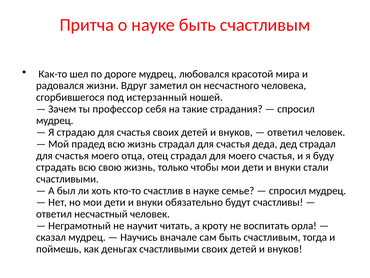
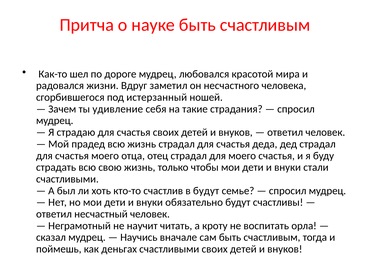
профессор: профессор -> удивление (118, 109)
в науке: науке -> будут (206, 190)
